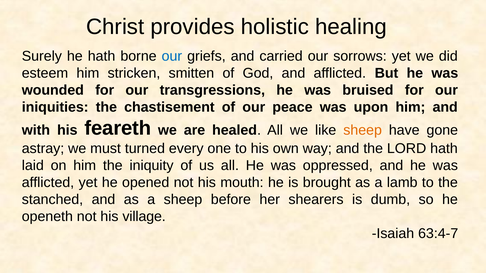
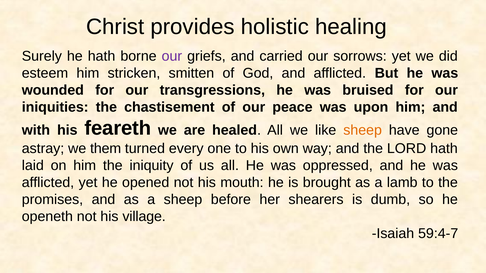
our colour: blue -> purple (172, 56)
must: must -> them (106, 149)
stanched: stanched -> promises (52, 200)
63:4-7: 63:4-7 -> 59:4-7 (438, 234)
